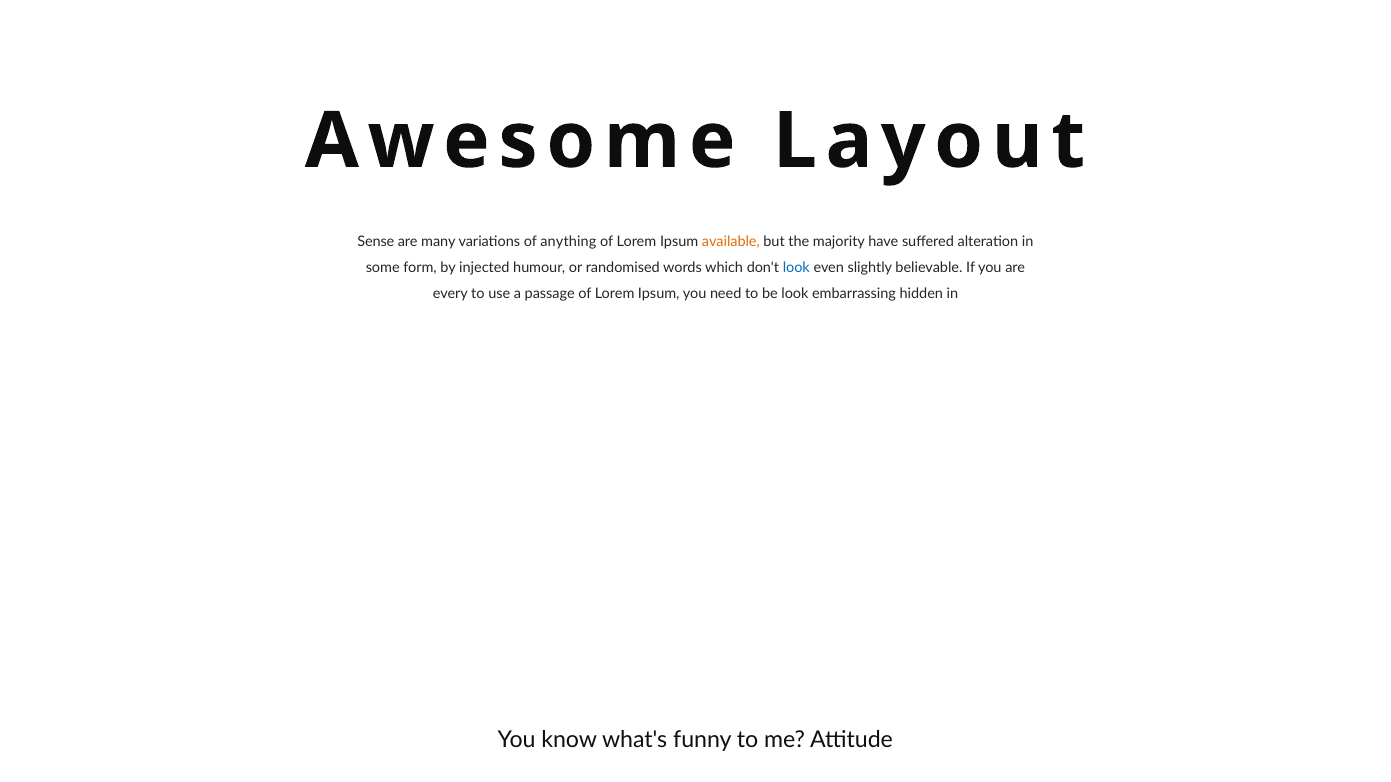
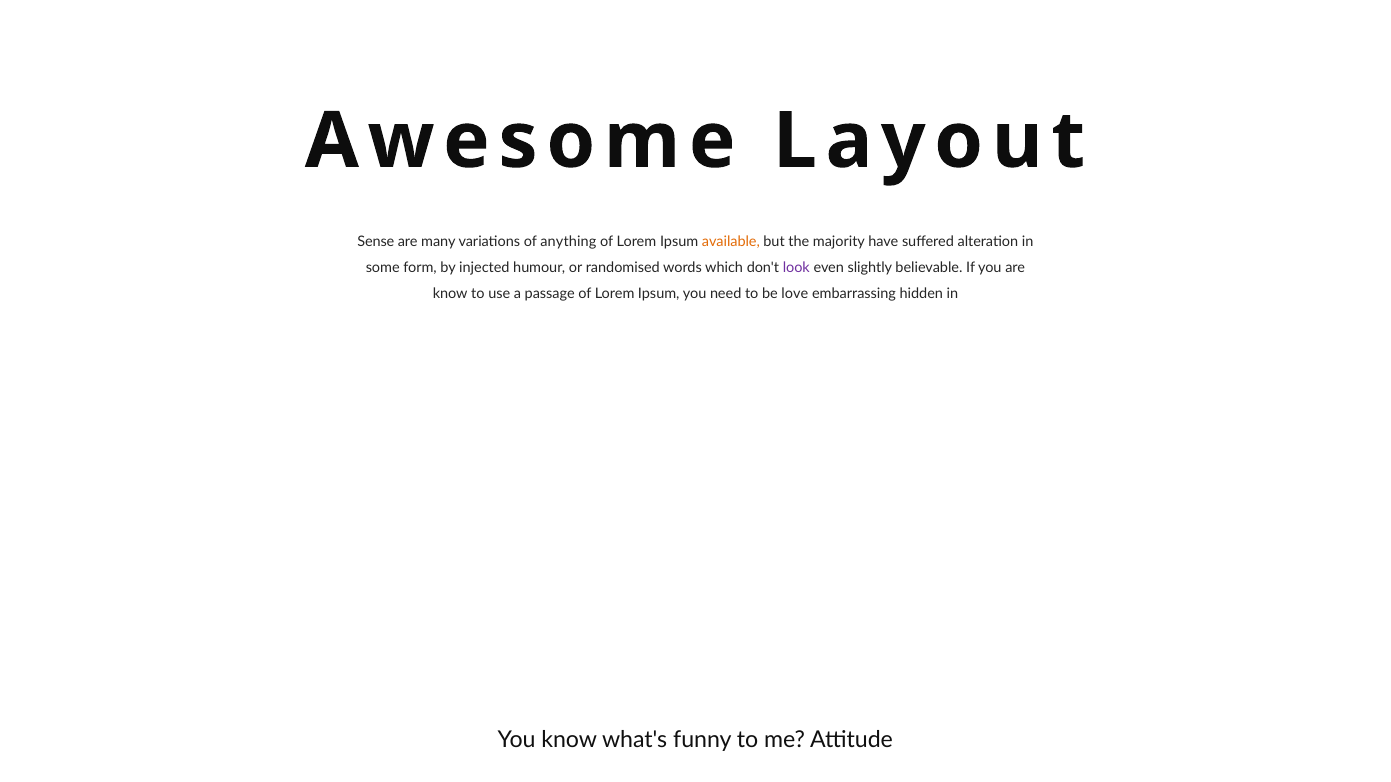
look colour: blue -> purple (796, 268)
every: every -> know (450, 294)
be look: look -> love (795, 294)
